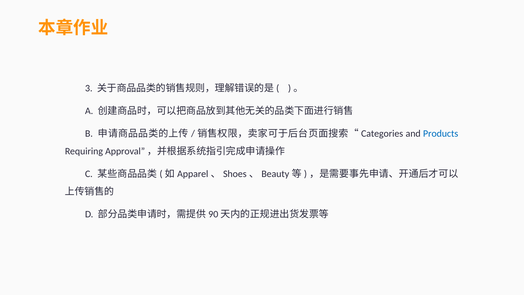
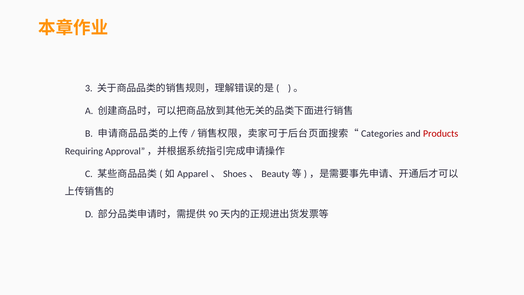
Products colour: blue -> red (441, 133)
